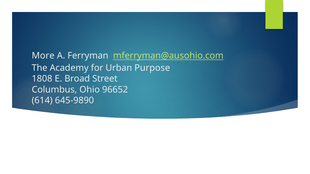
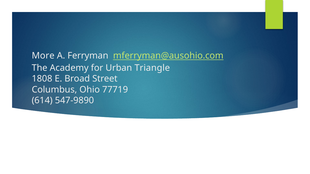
Purpose: Purpose -> Triangle (152, 68)
96652: 96652 -> 77719 (115, 90)
645-9890: 645-9890 -> 547-9890 (74, 101)
